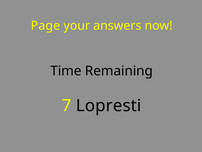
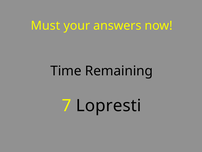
Page: Page -> Must (45, 26)
